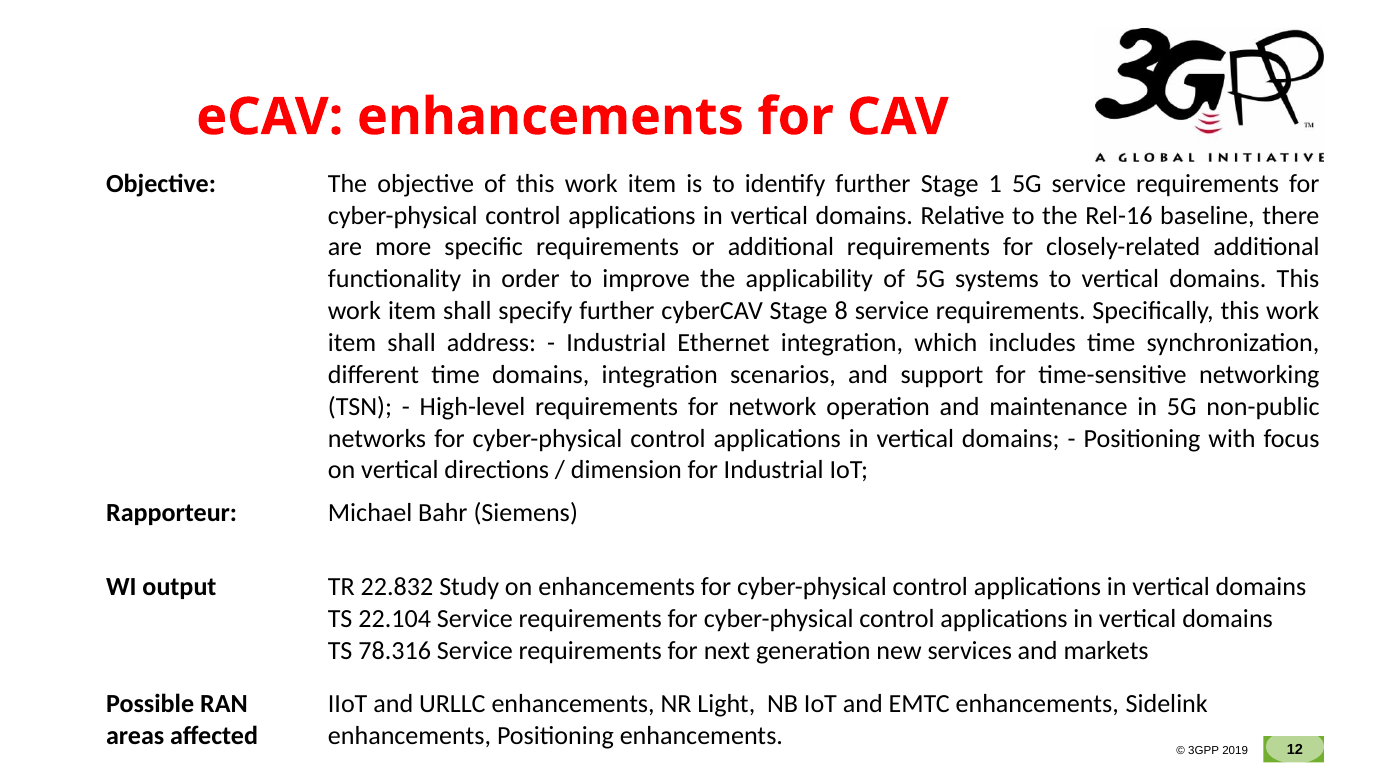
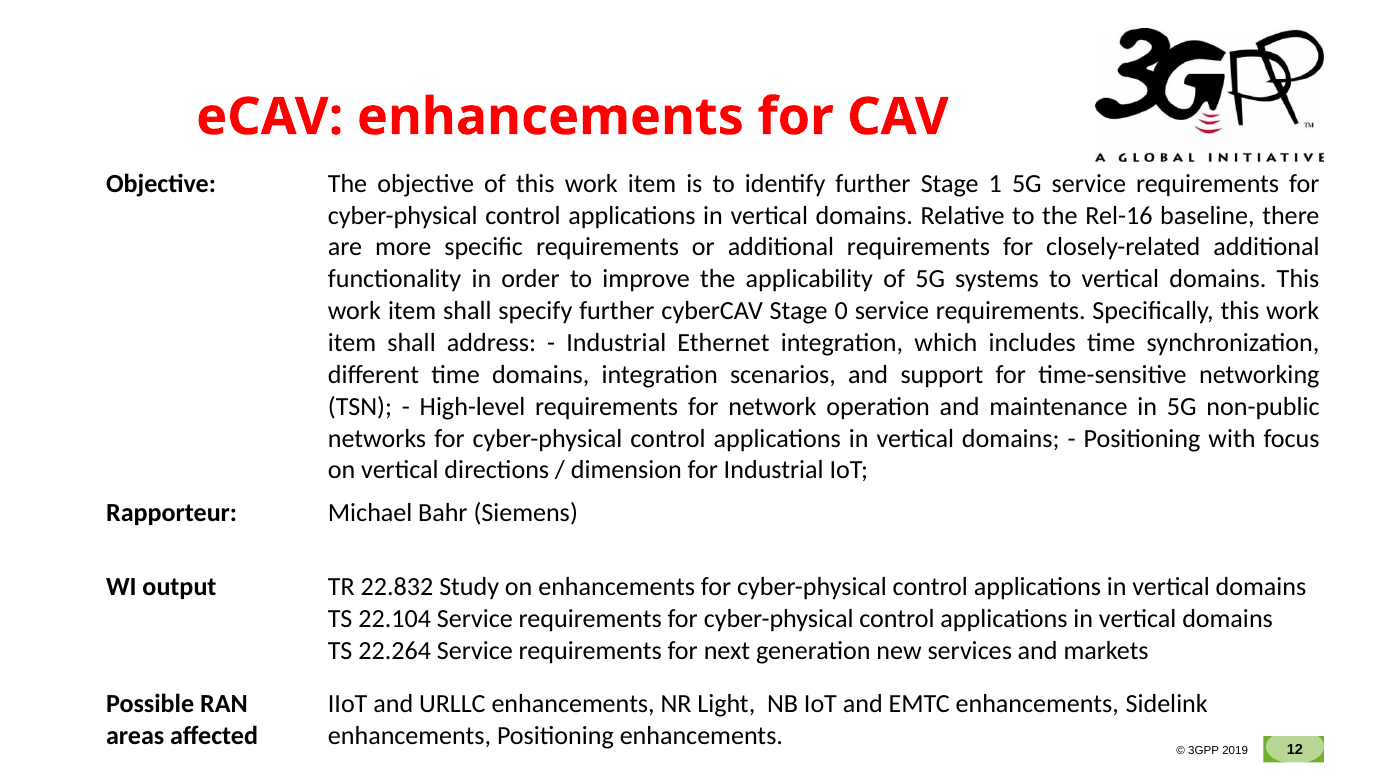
8: 8 -> 0 (841, 311)
78.316: 78.316 -> 22.264 (395, 651)
